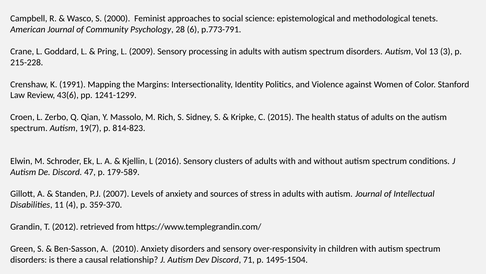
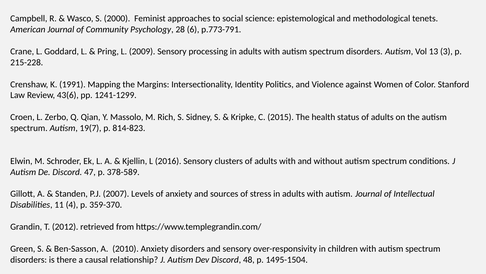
179-589: 179-589 -> 378-589 (123, 172)
71: 71 -> 48 (249, 259)
